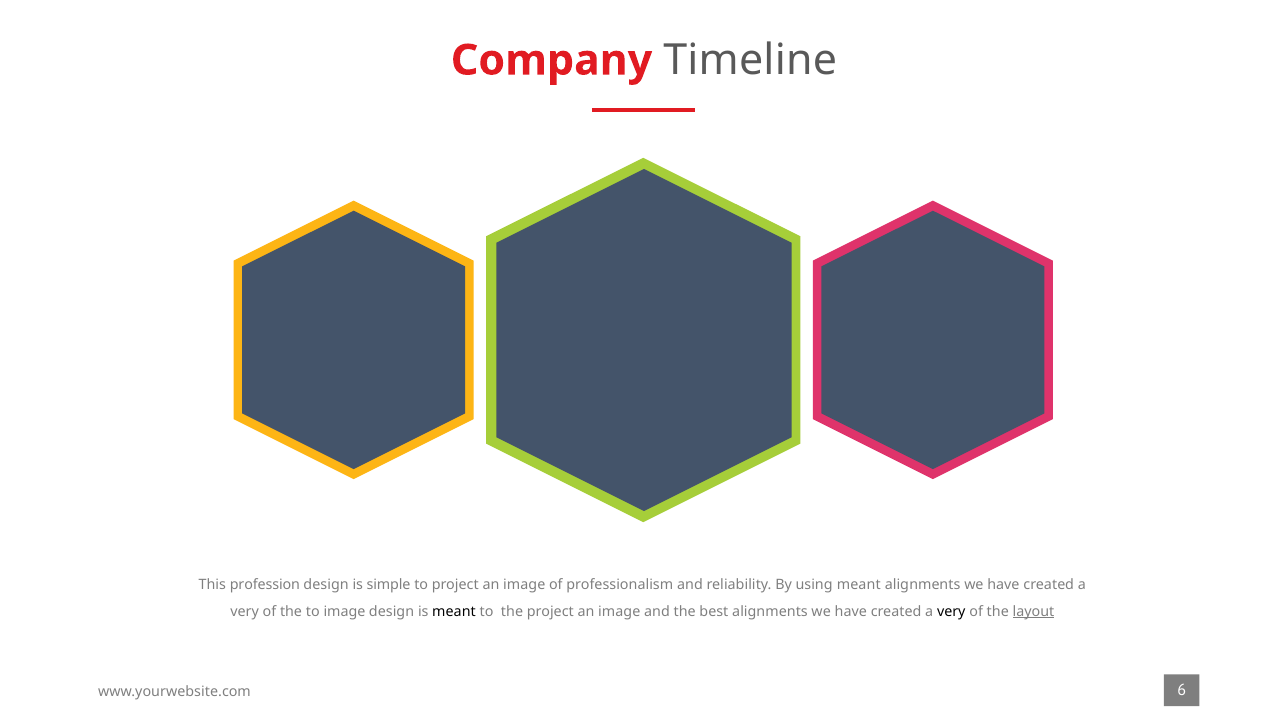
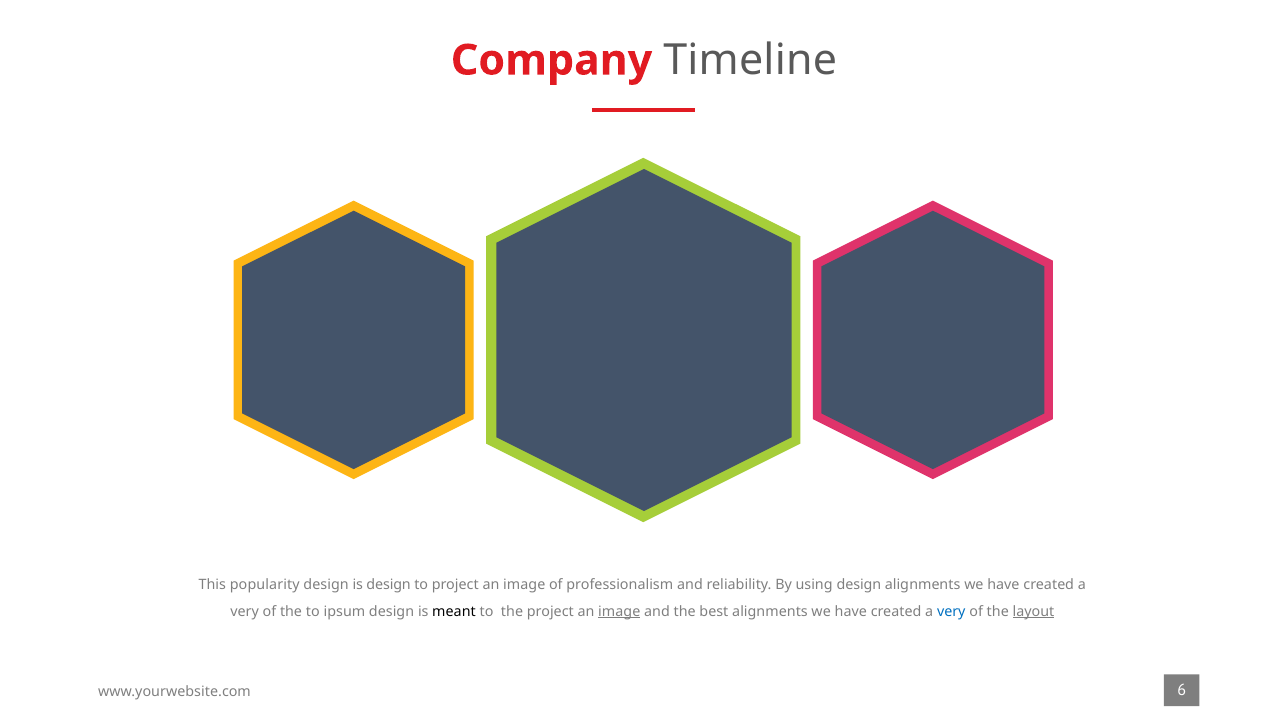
profession: profession -> popularity (265, 585)
is simple: simple -> design (389, 585)
using meant: meant -> design (859, 585)
to image: image -> ipsum (344, 612)
image underline: none -> present (619, 612)
very colour: black -> blue (951, 612)
